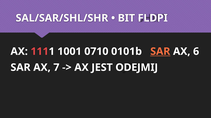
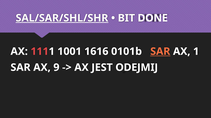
SAL/SAR/SHL/SHR underline: none -> present (62, 18)
FLDPI: FLDPI -> DONE (153, 18)
0710: 0710 -> 1616 (96, 52)
6: 6 -> 1 (196, 52)
7: 7 -> 9 (56, 68)
